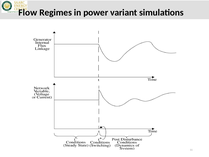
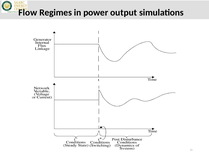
variant: variant -> output (124, 12)
